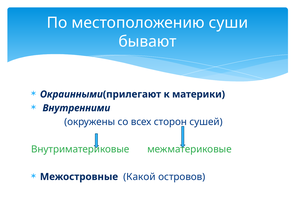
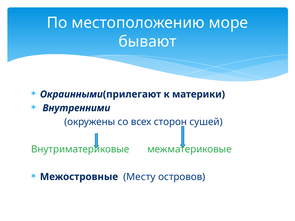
суши: суши -> море (228, 23)
Какой: Какой -> Месту (139, 177)
